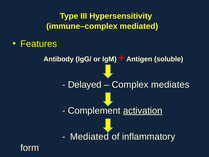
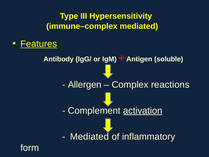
Features underline: none -> present (39, 44)
Delayed: Delayed -> Allergen (85, 84)
mediates: mediates -> reactions (170, 84)
